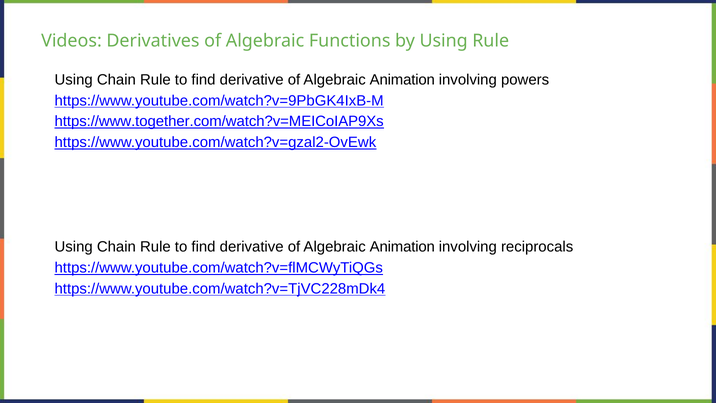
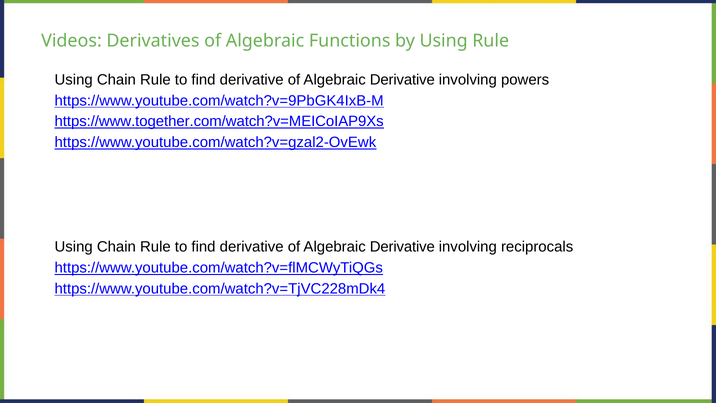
Animation: Animation -> Derivative (402, 80)
Animation: Animation -> Derivative (402, 247)
